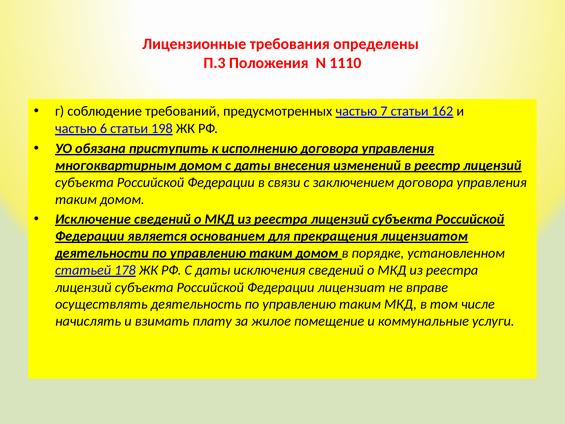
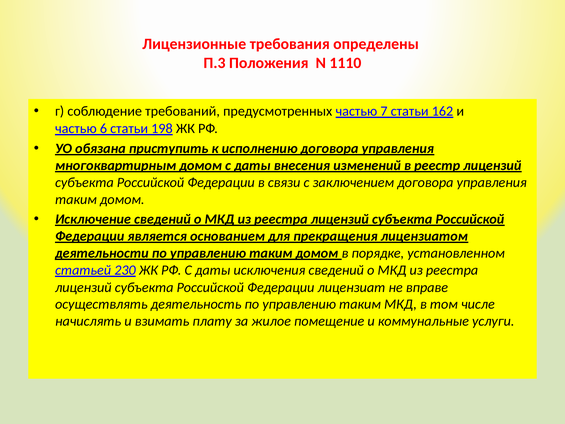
178: 178 -> 230 (125, 270)
